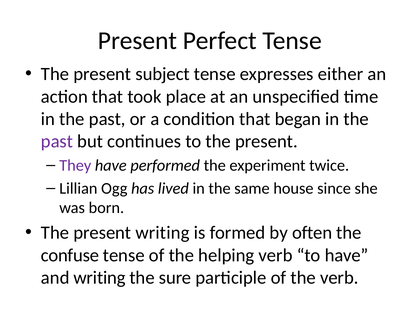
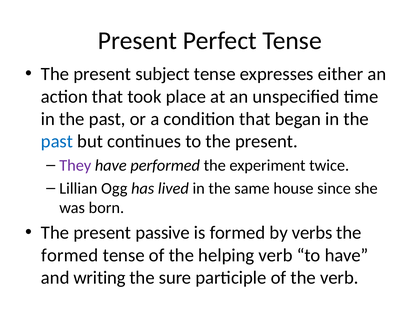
past colour: purple -> blue (57, 141)
present writing: writing -> passive (163, 233)
often: often -> verbs (312, 233)
confuse: confuse -> formed (70, 255)
